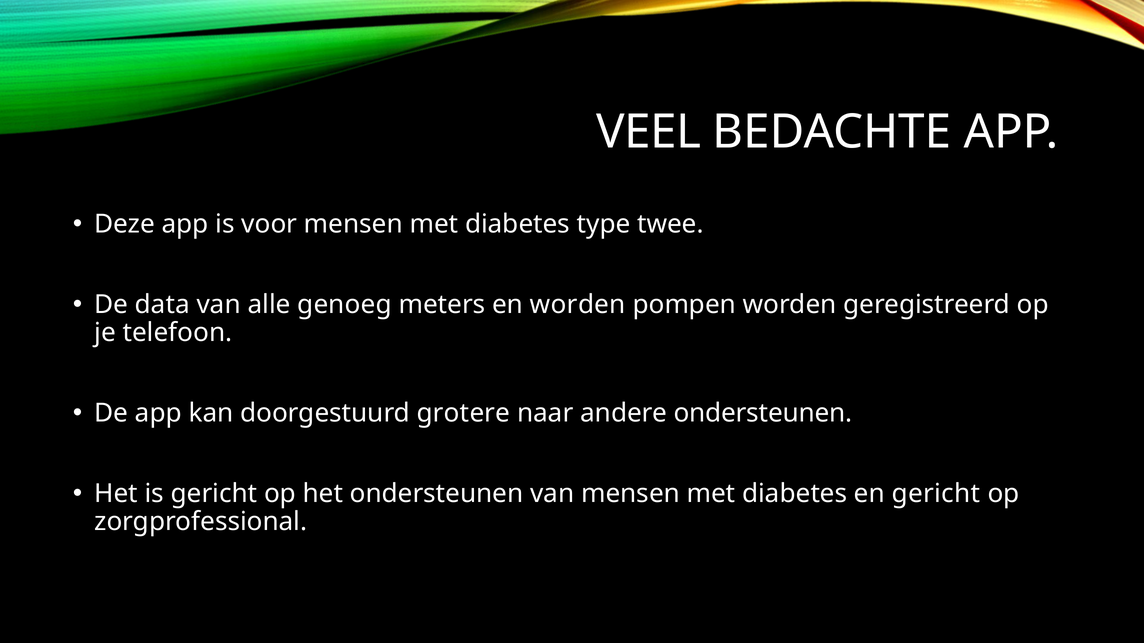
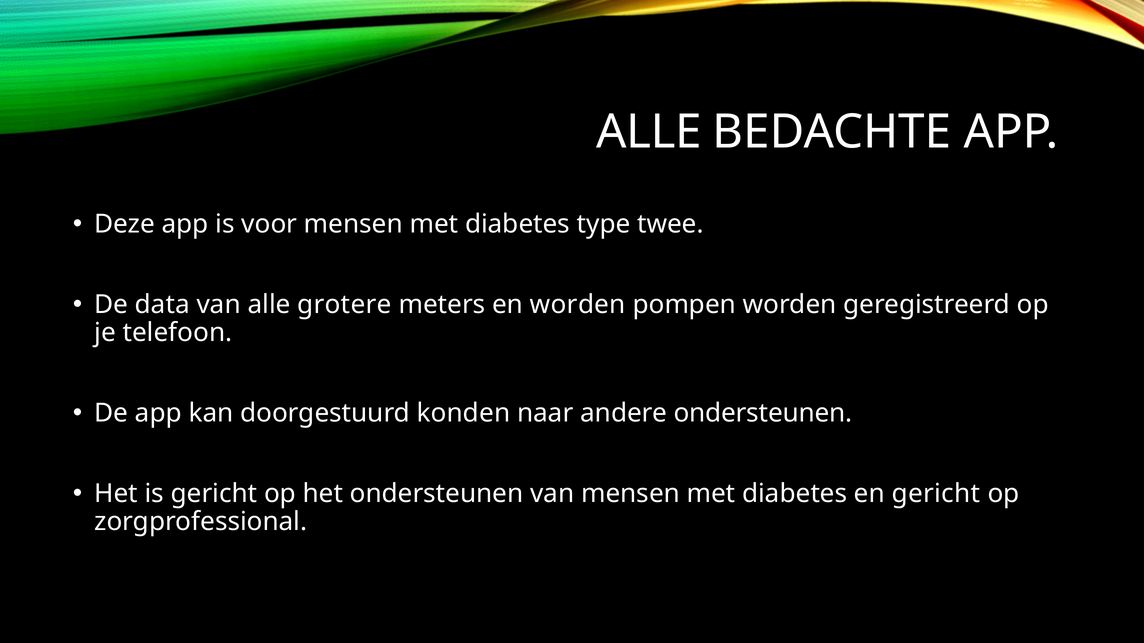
VEEL: VEEL -> ALLE (649, 132)
genoeg: genoeg -> grotere (345, 305)
grotere: grotere -> konden (463, 413)
